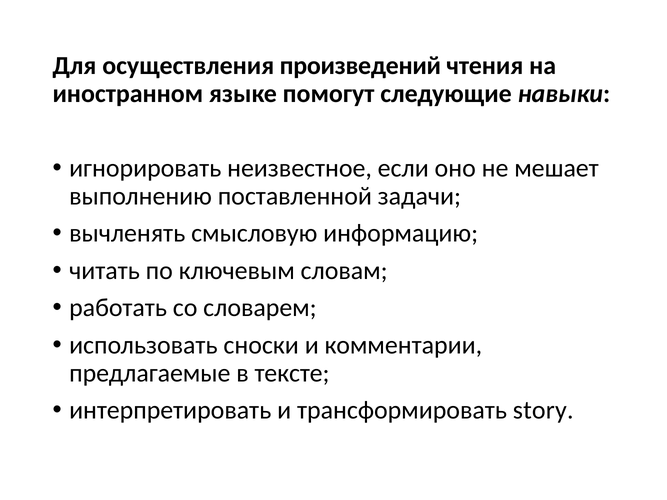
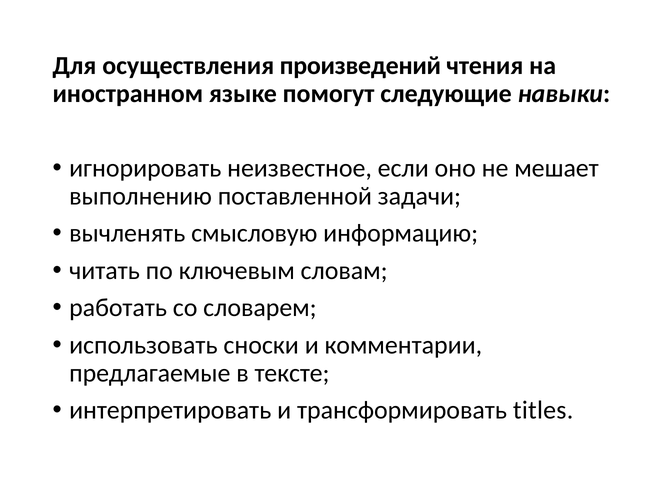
story: story -> titles (543, 410)
